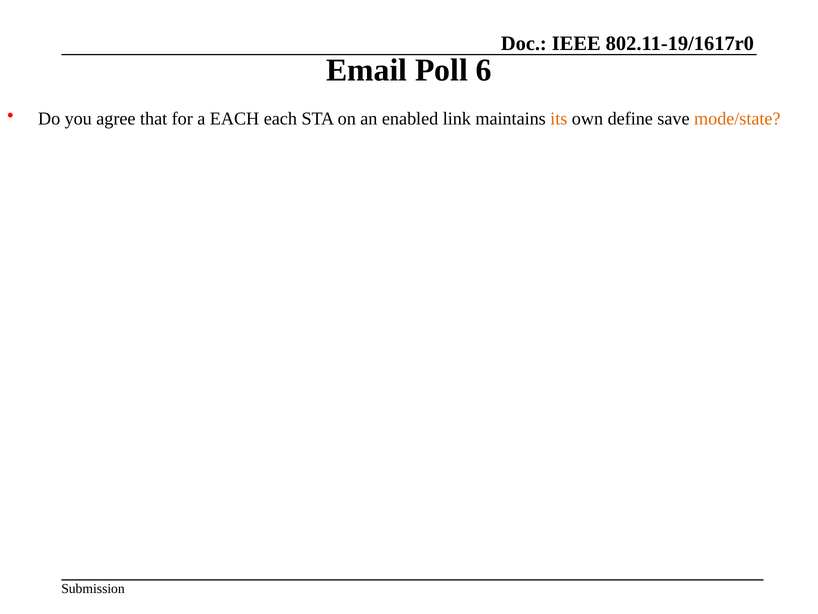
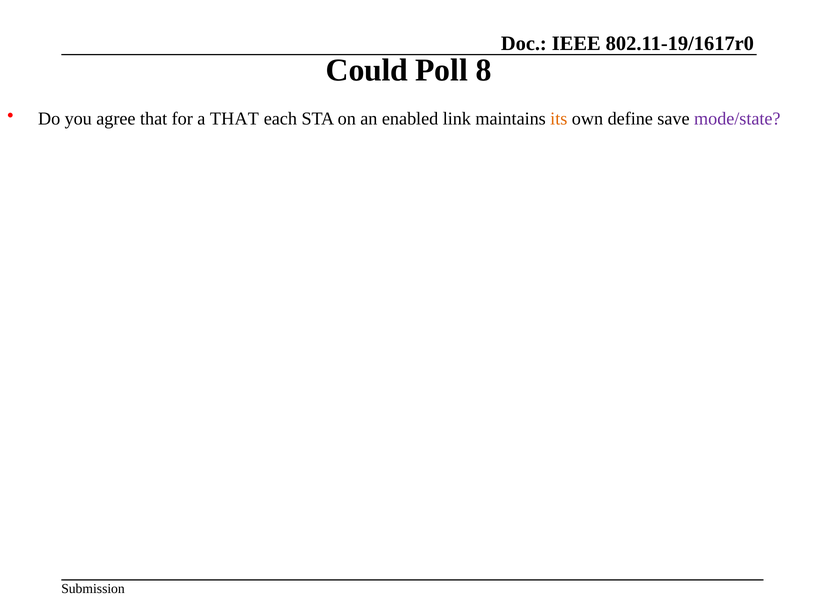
Email: Email -> Could (367, 70)
6: 6 -> 8 (484, 70)
a EACH: EACH -> THAT (234, 119)
mode/state colour: orange -> purple (737, 119)
